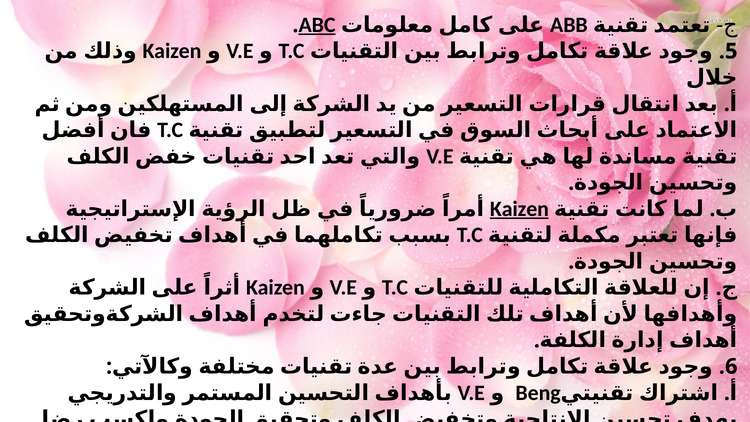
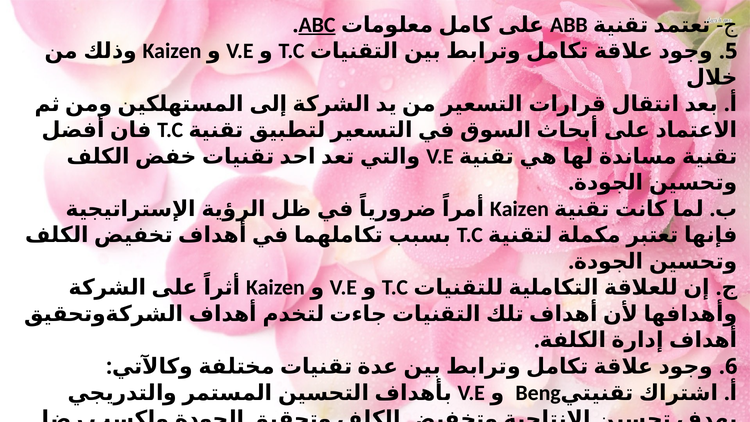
Kaizen underline: present -> none (519, 209)
